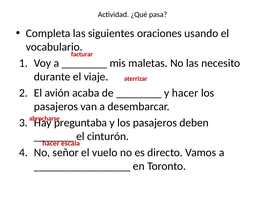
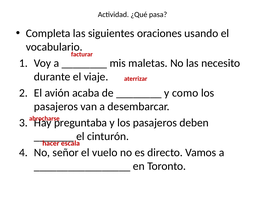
y hacer: hacer -> como (185, 93)
